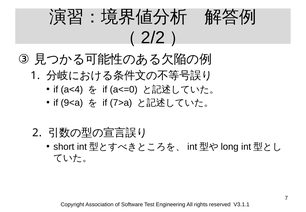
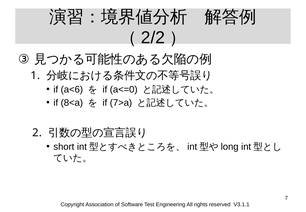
a<4: a<4 -> a<6 (72, 89)
9<a: 9<a -> 8<a (72, 103)
